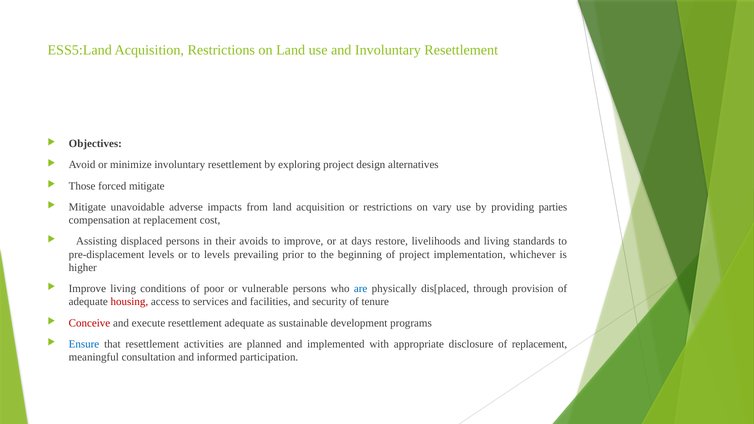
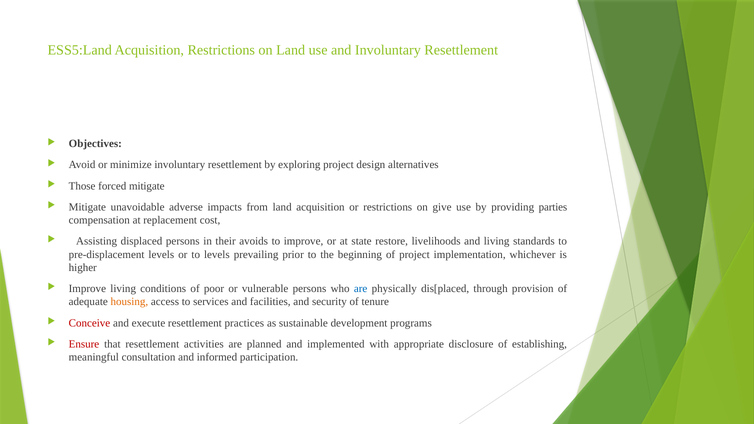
vary: vary -> give (442, 207)
days: days -> state (362, 241)
housing colour: red -> orange (129, 302)
resettlement adequate: adequate -> practices (244, 323)
Ensure colour: blue -> red (84, 344)
of replacement: replacement -> establishing (540, 344)
